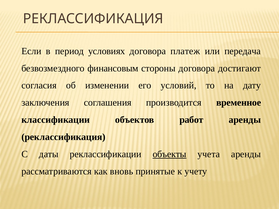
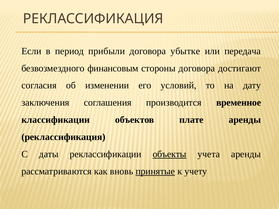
условиях: условиях -> прибыли (107, 51)
платеж: платеж -> убытке (185, 51)
работ: работ -> плате (191, 120)
принятые underline: none -> present (155, 172)
